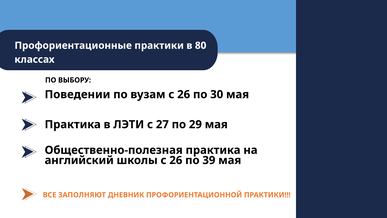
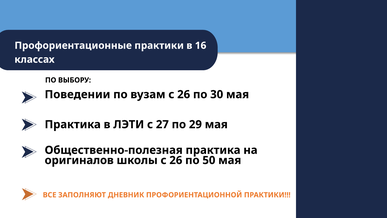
80: 80 -> 16 (201, 45)
английский: английский -> оригиналов (79, 160)
39: 39 -> 50 (209, 160)
